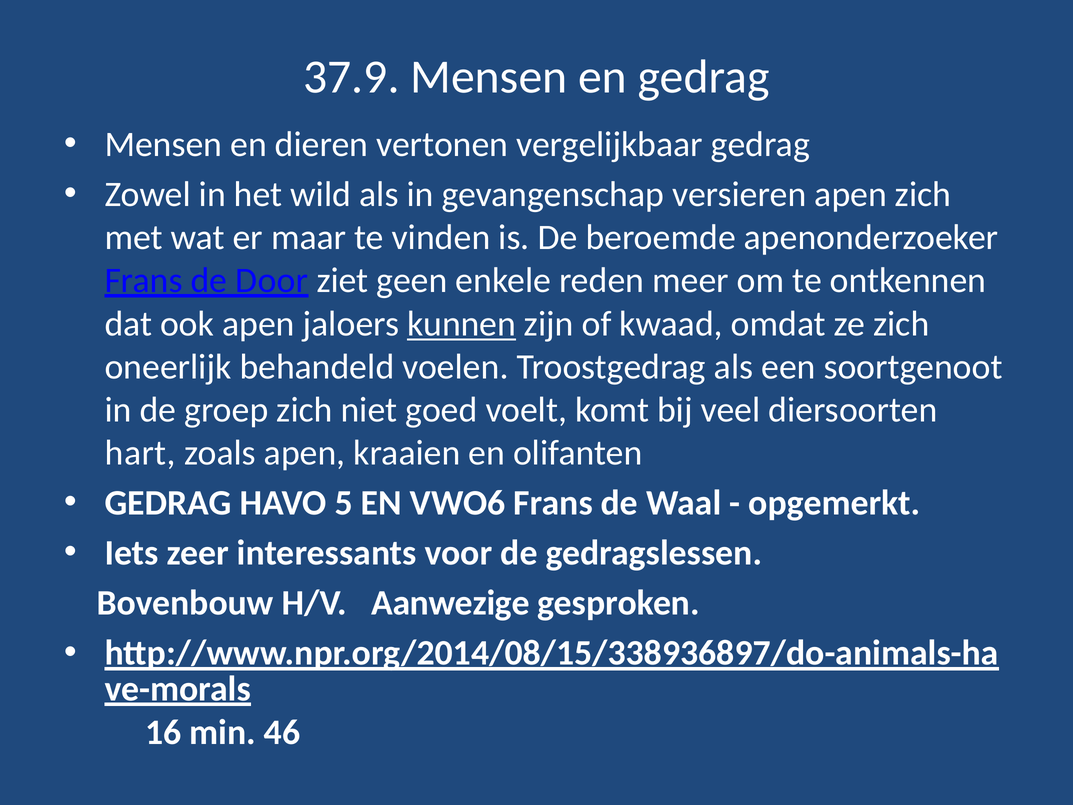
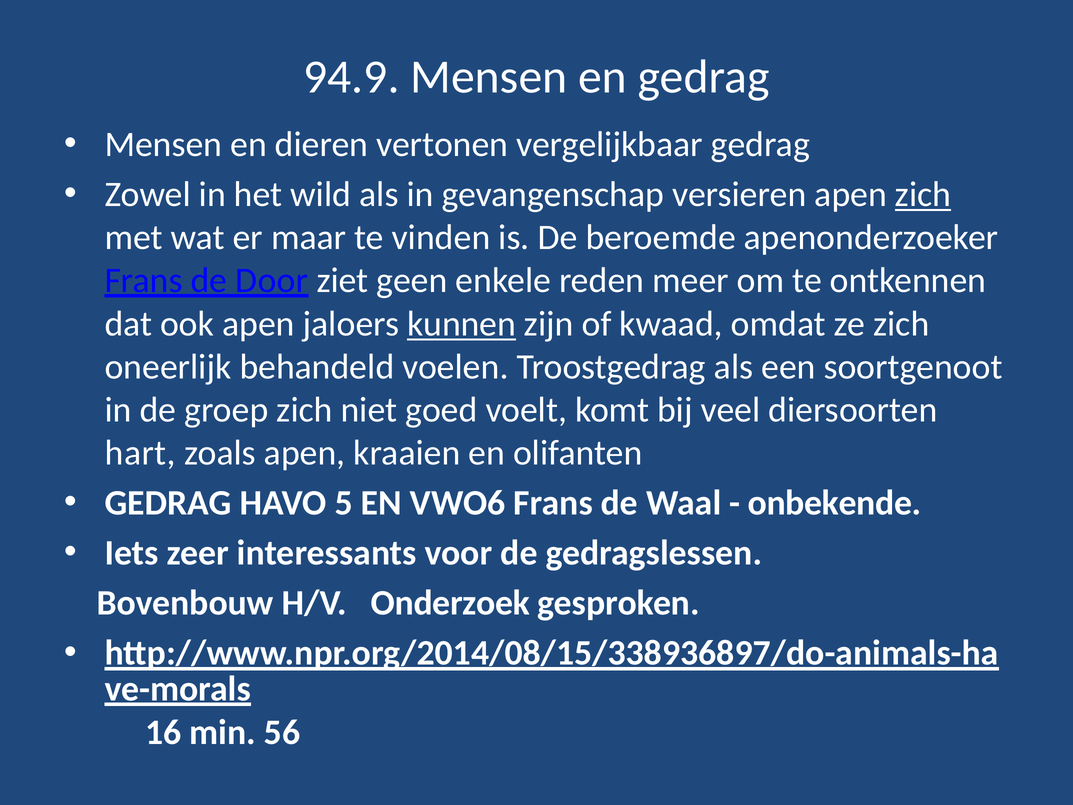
37.9: 37.9 -> 94.9 (351, 77)
zich underline: none -> present (923, 194)
opgemerkt: opgemerkt -> onbekende (835, 503)
Aanwezige: Aanwezige -> Onderzoek (450, 603)
46: 46 -> 56 (282, 732)
